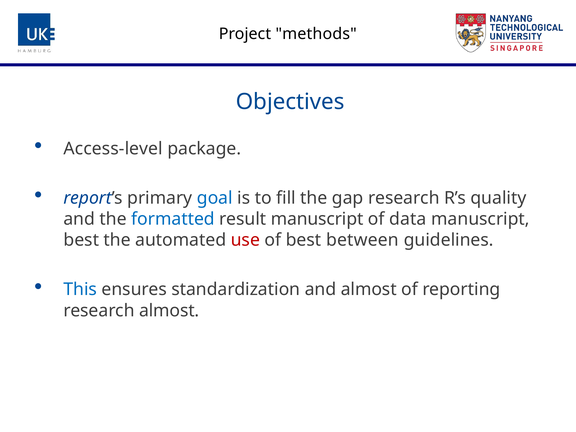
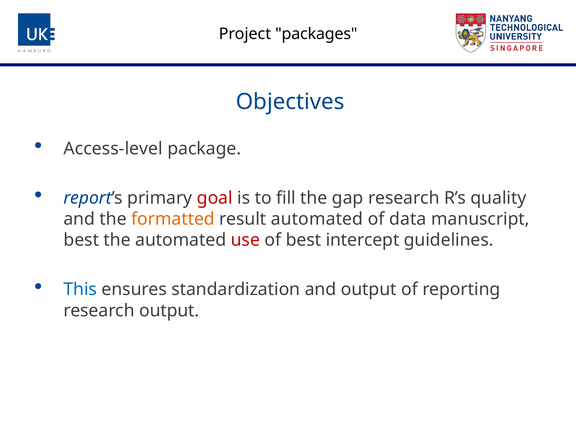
methods: methods -> packages (316, 34)
goal colour: blue -> red (215, 198)
formatted colour: blue -> orange (173, 219)
result manuscript: manuscript -> automated (317, 219)
between: between -> intercept (363, 240)
and almost: almost -> output (369, 289)
research almost: almost -> output (169, 311)
